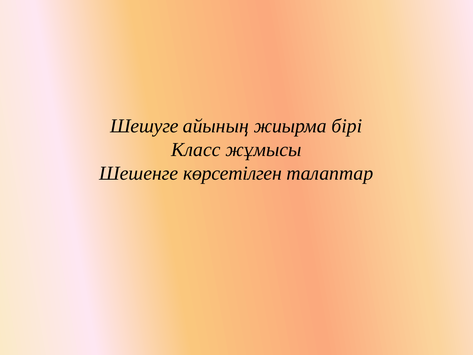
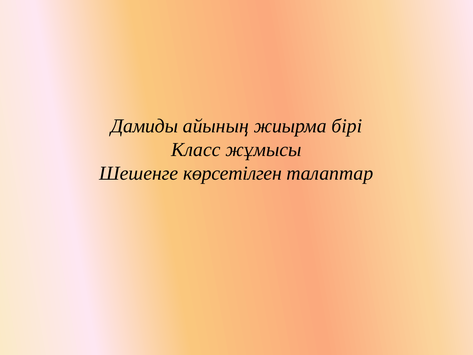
Шешуге: Шешуге -> Дамиды (144, 126)
